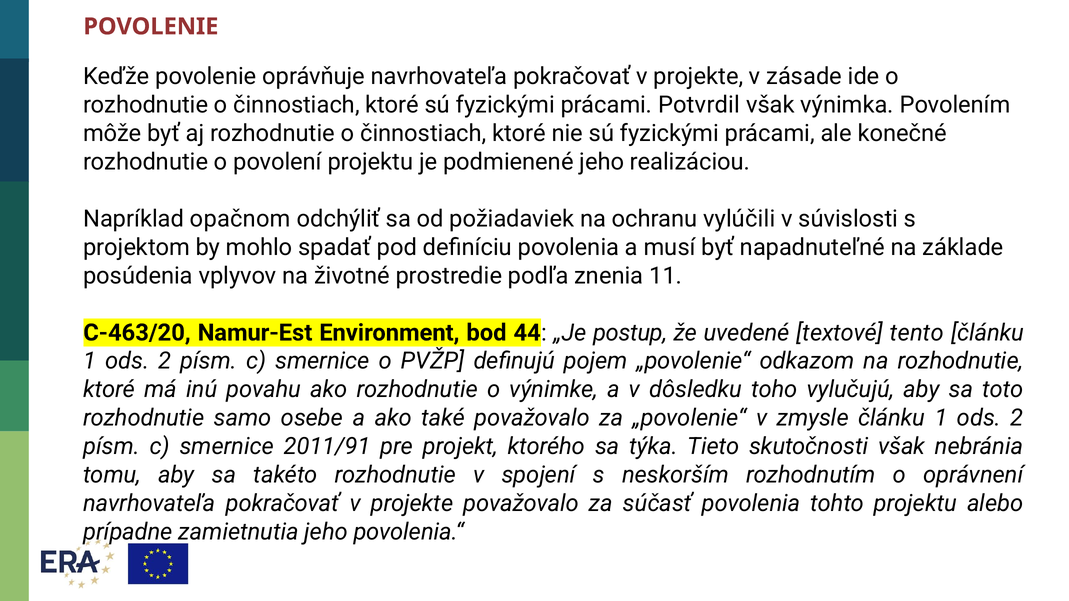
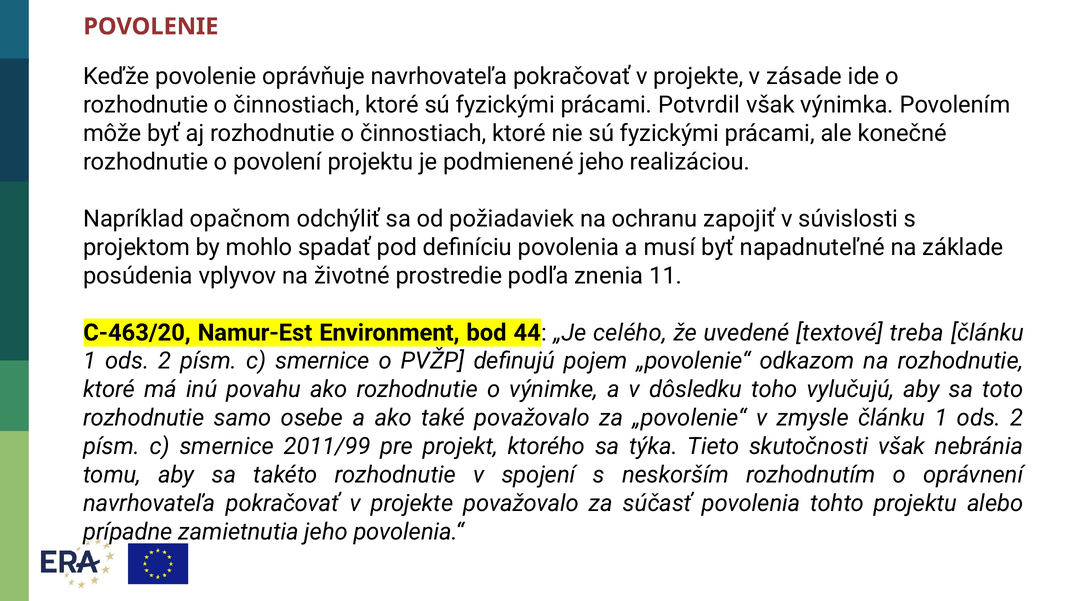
vylúčili: vylúčili -> zapojiť (739, 219)
postup: postup -> celého (630, 333)
tento: tento -> treba (917, 333)
2011/91: 2011/91 -> 2011/99 (327, 447)
